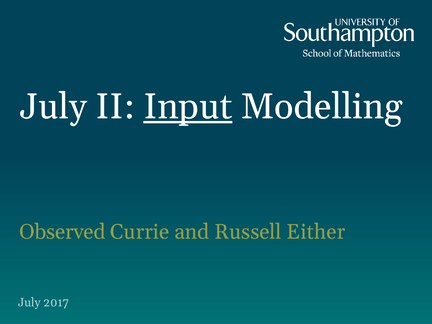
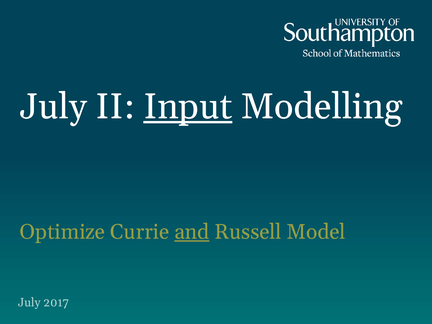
Observed: Observed -> Optimize (62, 232)
and underline: none -> present (192, 232)
Either: Either -> Model (316, 232)
